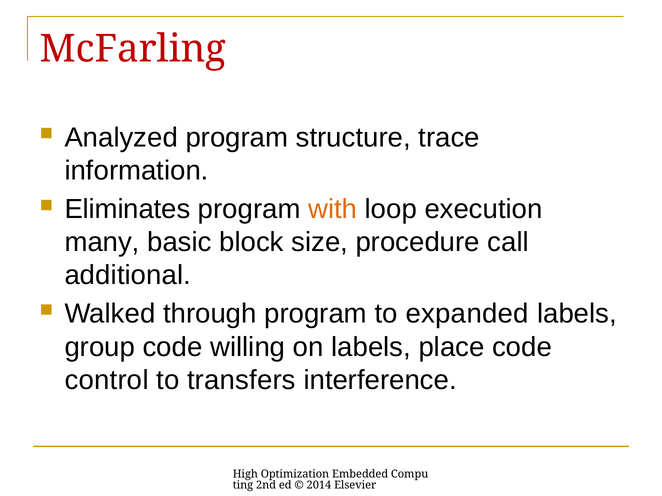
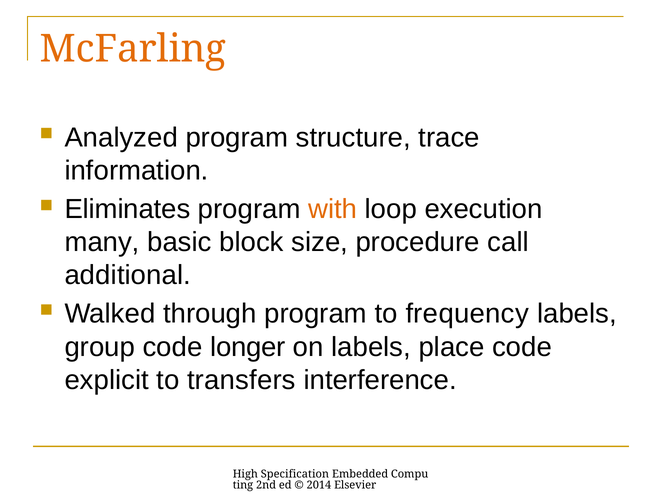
McFarling colour: red -> orange (133, 49)
expanded: expanded -> frequency (467, 314)
willing: willing -> longer (248, 347)
control: control -> explicit (107, 380)
Optimization: Optimization -> Specification (295, 475)
